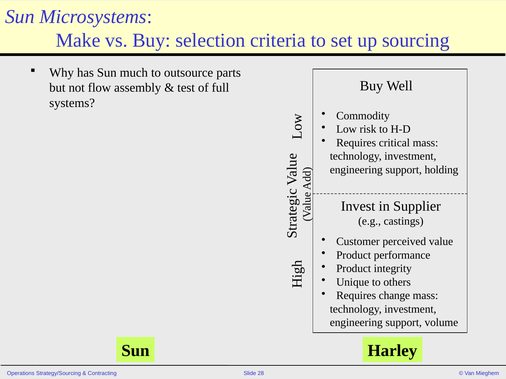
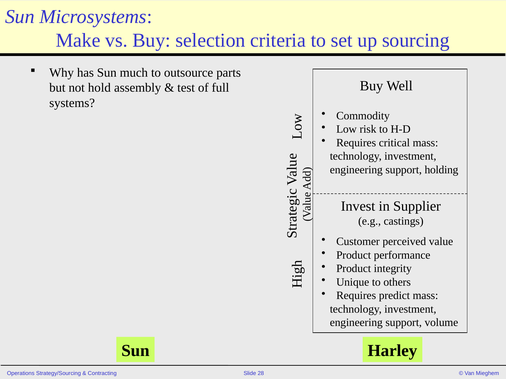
flow: flow -> hold (99, 88)
change: change -> predict (394, 296)
